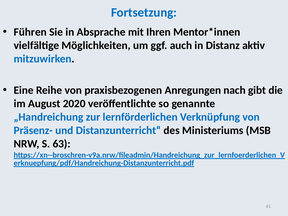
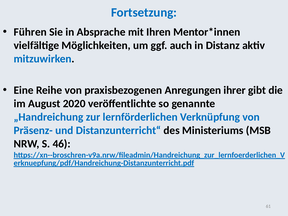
nach: nach -> ihrer (235, 90)
63: 63 -> 46 (62, 144)
